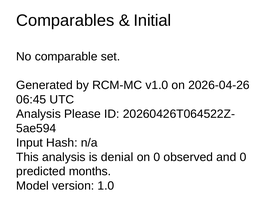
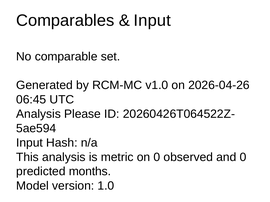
Initial: Initial -> Input (152, 20)
denial: denial -> metric (117, 157)
